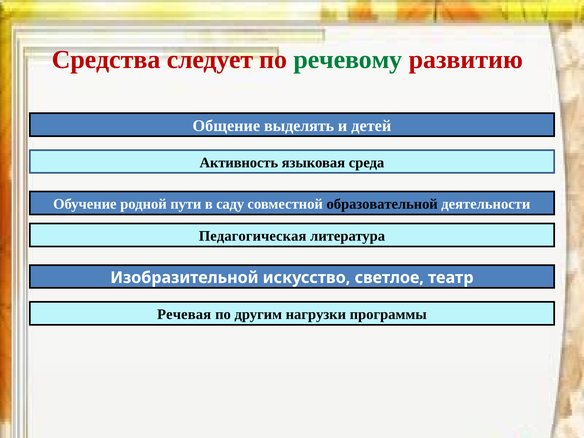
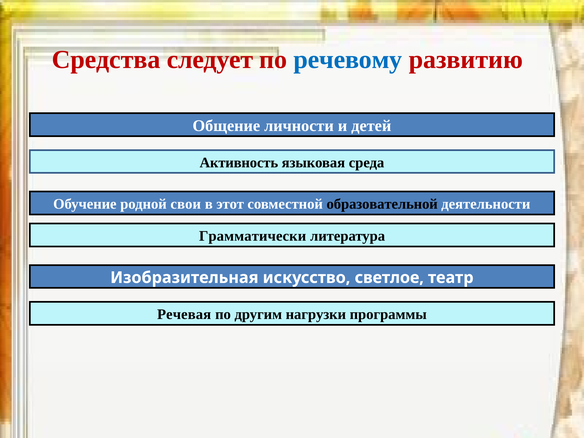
речевому colour: green -> blue (348, 60)
выделять: выделять -> личности (299, 126)
пути: пути -> свои (186, 204)
саду: саду -> этот (230, 204)
Педагогическая: Педагогическая -> Грамматически (253, 236)
Изобразительной: Изобразительной -> Изобразительная (184, 278)
